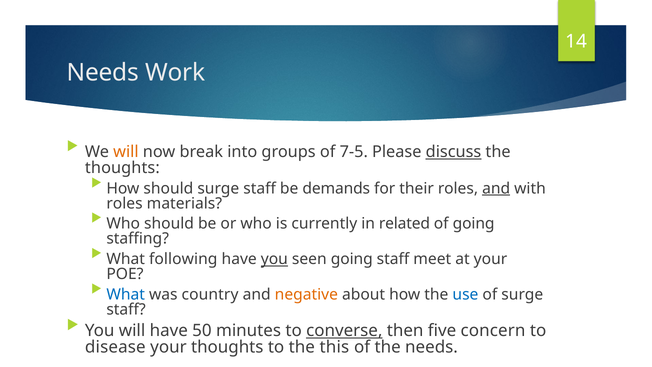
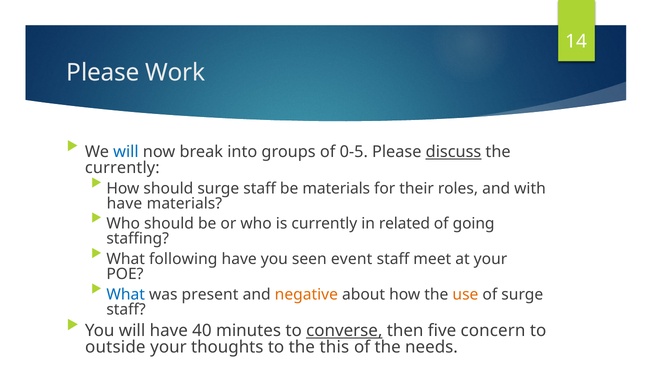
Needs: Needs -> Please (103, 73)
will colour: orange -> blue (126, 152)
7-5: 7-5 -> 0-5 (354, 152)
thoughts: thoughts -> currently (122, 168)
be demands: demands -> materials (336, 188)
and underline: present -> none (496, 188)
roles: roles -> have (124, 203)
you underline: present -> none (274, 259)
seen going: going -> event (352, 259)
country: country -> present (210, 294)
use colour: blue -> orange (465, 294)
50: 50 -> 40 (202, 331)
disease: disease -> outside (115, 347)
